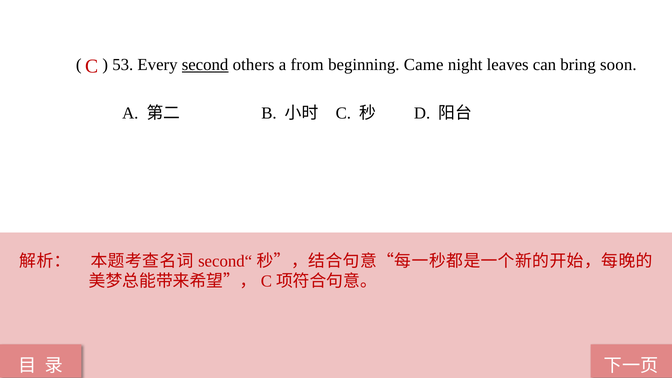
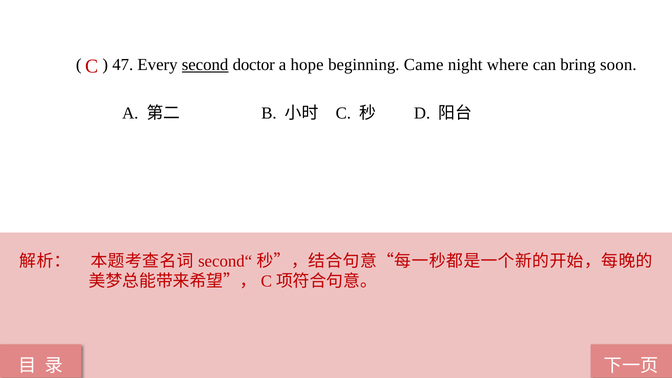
53: 53 -> 47 (123, 65)
others: others -> doctor (254, 65)
from: from -> hope (307, 65)
leaves: leaves -> where (508, 65)
